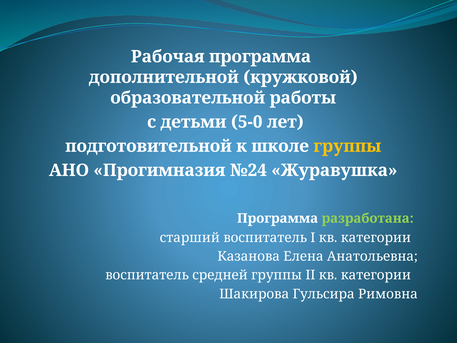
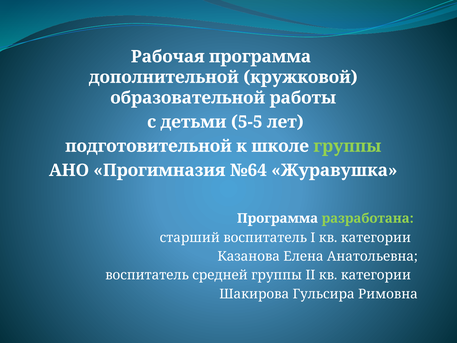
5-0: 5-0 -> 5-5 (247, 122)
группы colour: yellow -> light green (347, 146)
№24: №24 -> №64 (248, 170)
